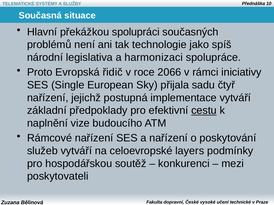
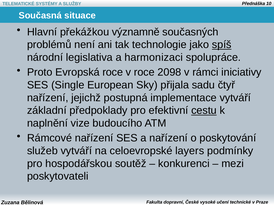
spolupráci: spolupráci -> významně (136, 32)
spíš underline: none -> present (222, 45)
Evropská řidič: řidič -> roce (113, 72)
2066: 2066 -> 2098 (169, 72)
